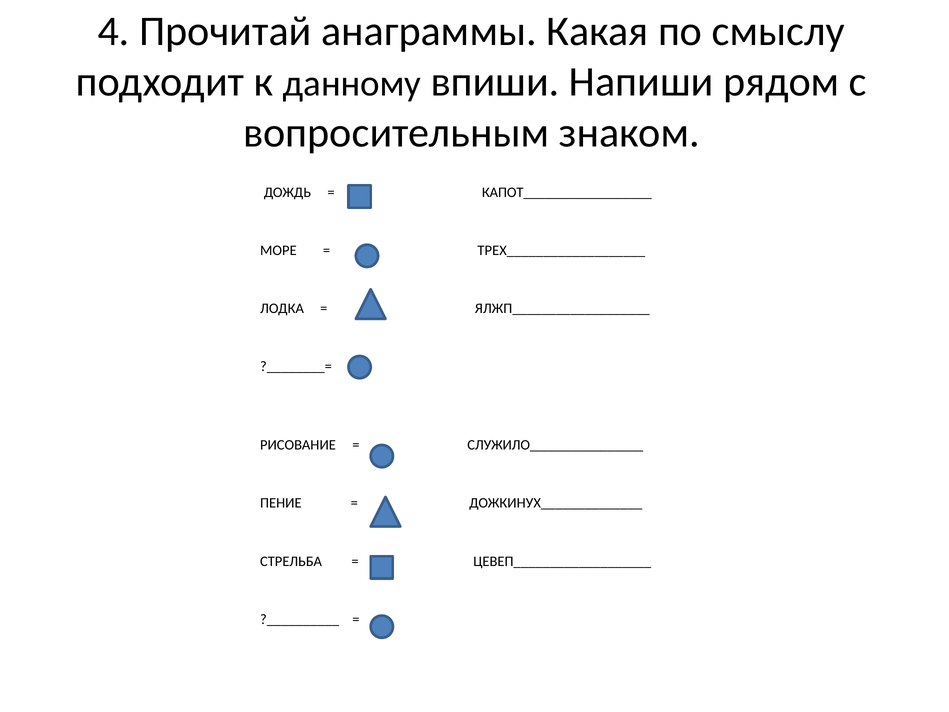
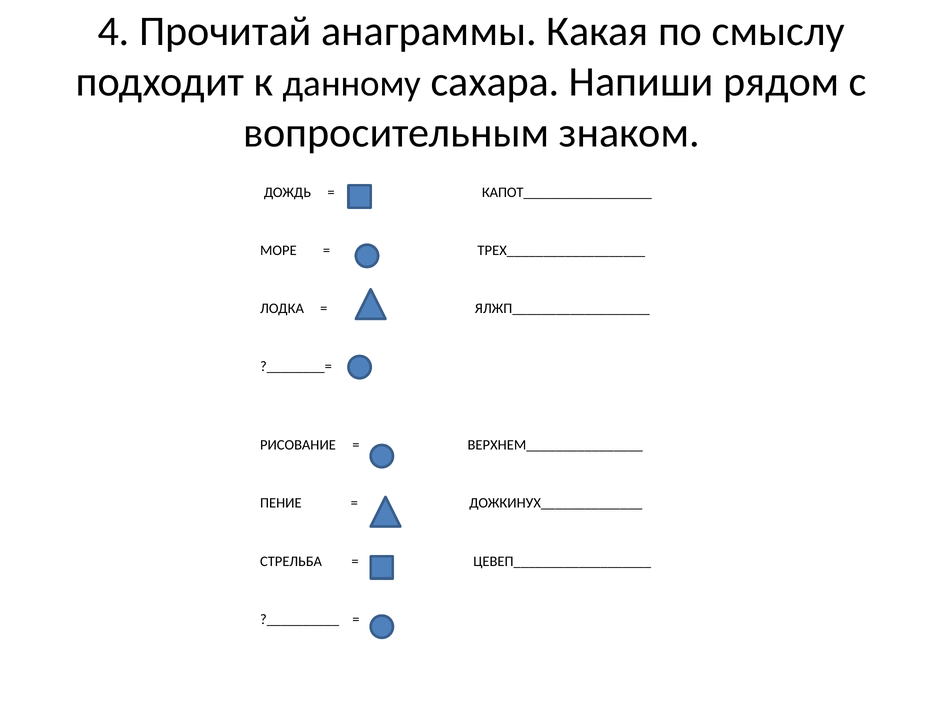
впиши: впиши -> сахара (495, 82)
СЛУЖИЛО________________: СЛУЖИЛО________________ -> ВЕРХНЕМ________________ (555, 445)
